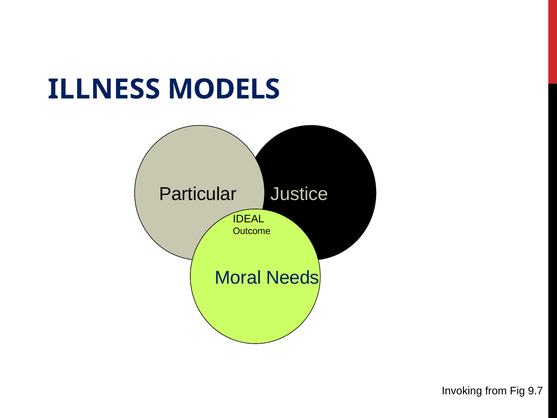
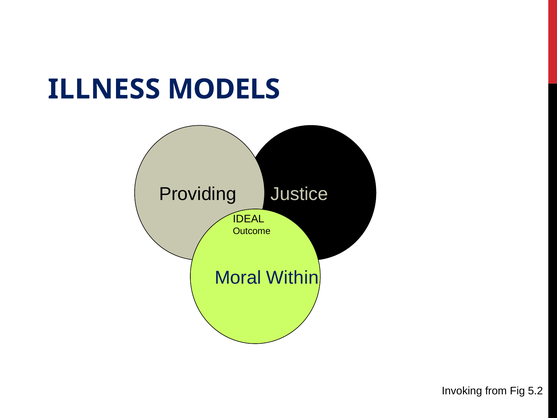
Particular: Particular -> Providing (198, 194)
Needs: Needs -> Within (293, 277)
9.7: 9.7 -> 5.2 (535, 391)
